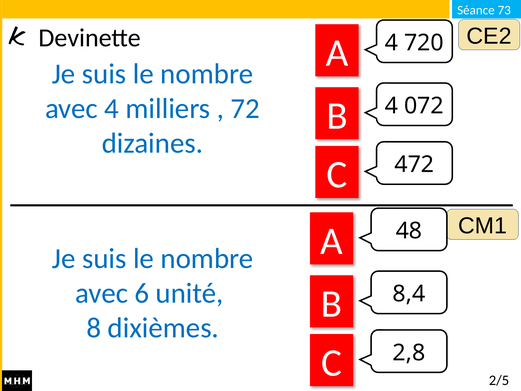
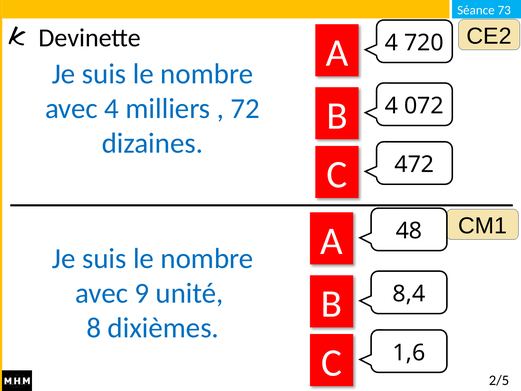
6: 6 -> 9 (142, 293)
2,8: 2,8 -> 1,6 (409, 353)
